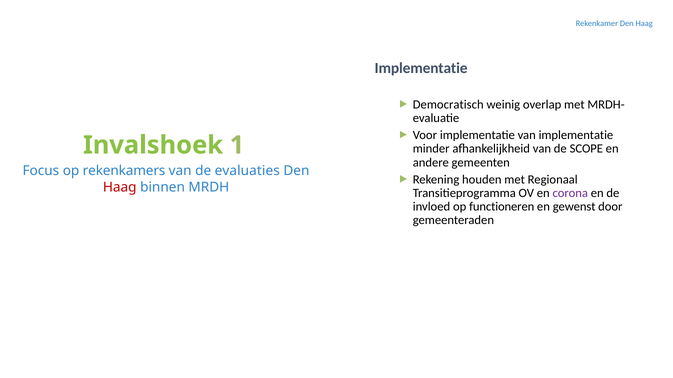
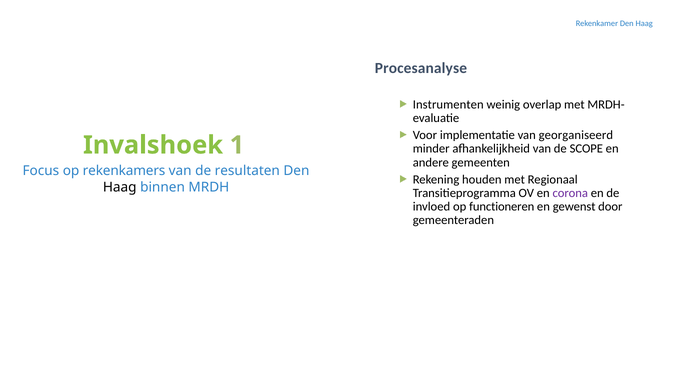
Implementatie: Implementatie -> Procesanalyse (421, 68)
Democratisch: Democratisch -> Instrumenten (448, 105)
van implementatie: implementatie -> georganiseerd (576, 135)
evaluaties: evaluaties -> resultaten (247, 171)
Haag colour: red -> black (120, 187)
